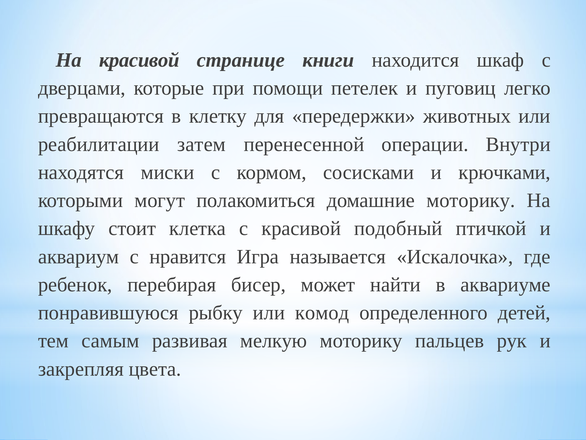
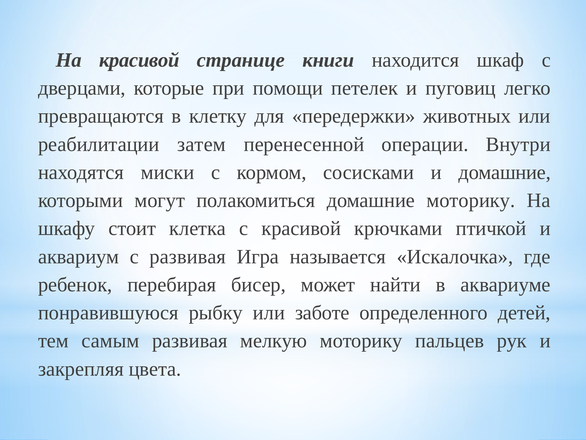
и крючками: крючками -> домашние (505, 172)
подобный: подобный -> крючками (398, 228)
с нравится: нравится -> развивая (188, 256)
комод: комод -> заботе (322, 312)
